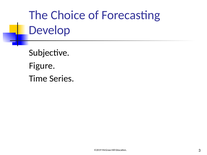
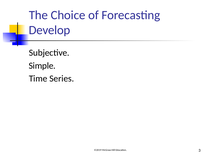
Figure: Figure -> Simple (42, 66)
